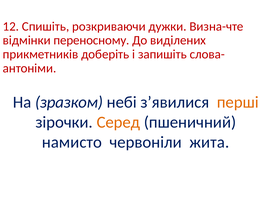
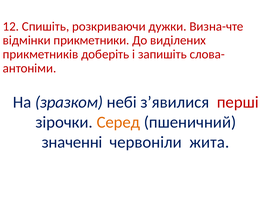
переносному: переносному -> прикметники (91, 40)
перші colour: orange -> red (238, 102)
намисто: намисто -> значенні (72, 143)
